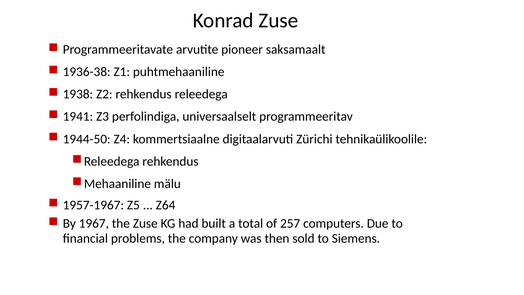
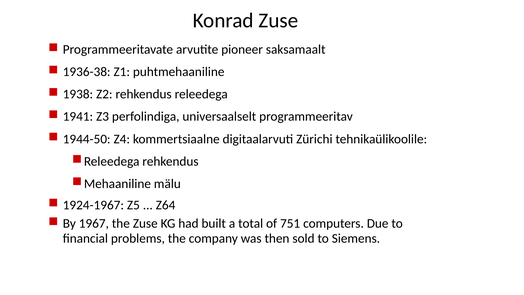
1957-1967: 1957-1967 -> 1924-1967 (93, 205)
257: 257 -> 751 (290, 223)
